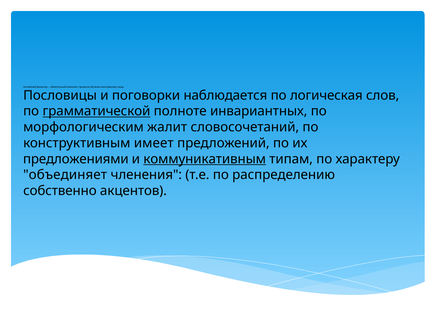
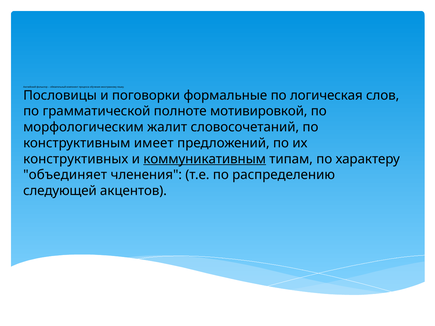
наблюдается: наблюдается -> формальные (225, 95)
грамматической underline: present -> none (96, 111)
инвариантных: инвариантных -> мотивировкой (259, 111)
предложениями: предложениями -> конструктивных (76, 159)
собственно: собственно -> следующей (60, 191)
